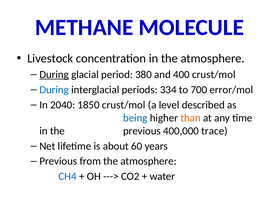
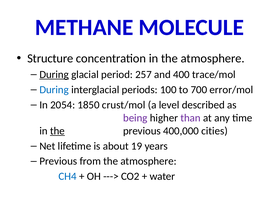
Livestock: Livestock -> Structure (50, 59)
380: 380 -> 257 (143, 75)
400 crust/mol: crust/mol -> trace/mol (214, 75)
334: 334 -> 100 (168, 90)
2040: 2040 -> 2054 (63, 105)
being colour: blue -> purple (135, 118)
than colour: orange -> purple (191, 118)
the underline: none -> present (57, 131)
trace: trace -> cities (214, 131)
60: 60 -> 19 (137, 146)
